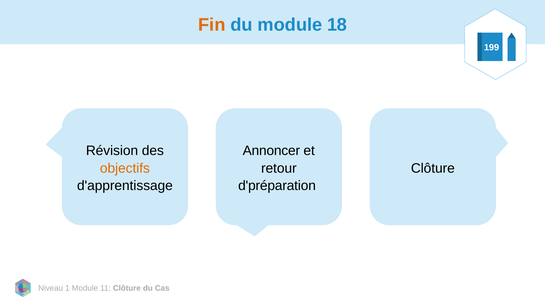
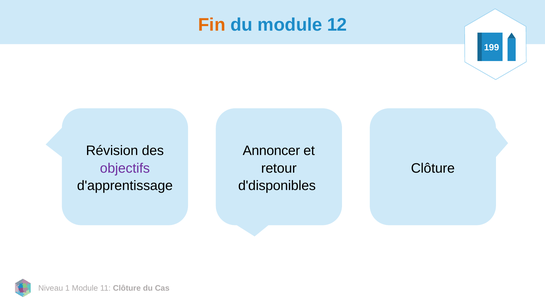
18: 18 -> 12 (337, 25)
objectifs colour: orange -> purple (125, 168)
d'préparation: d'préparation -> d'disponibles (277, 186)
